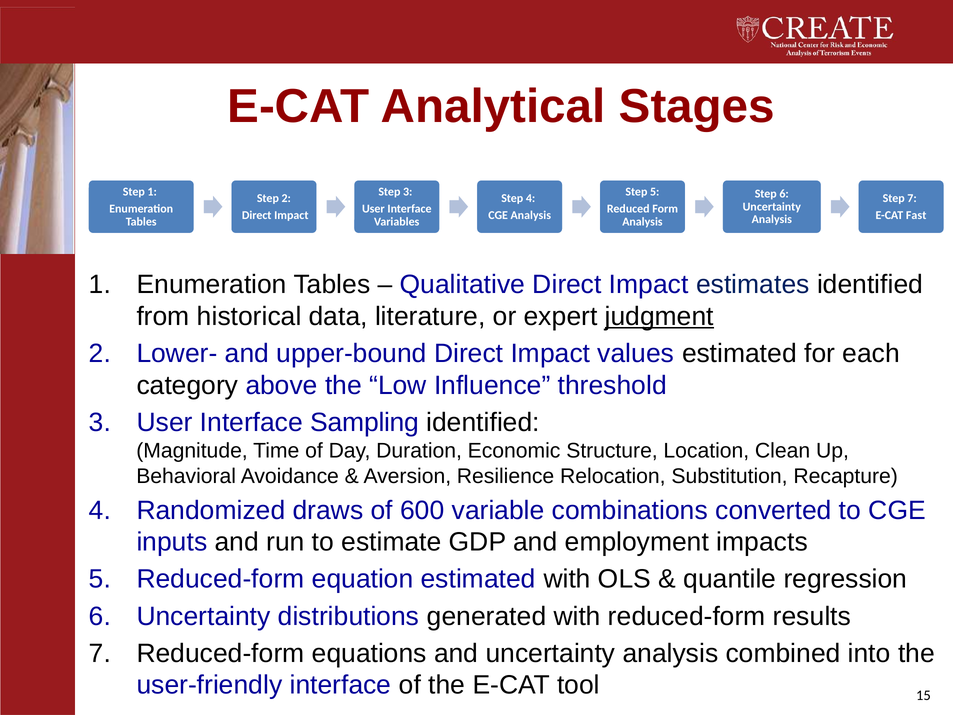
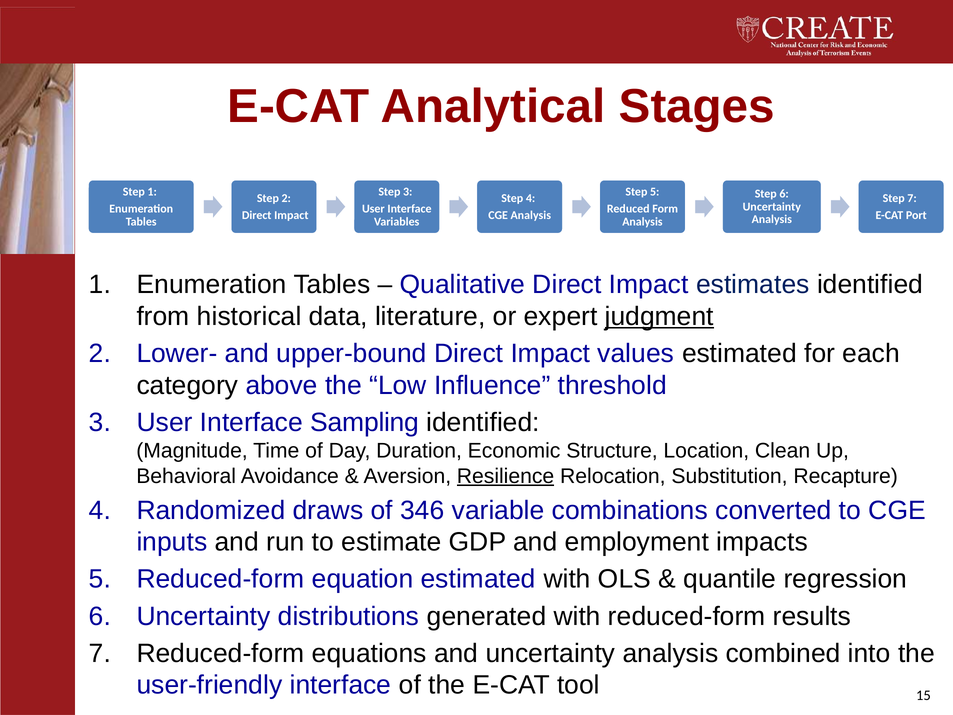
Fast: Fast -> Port (916, 215)
Resilience underline: none -> present (506, 476)
600: 600 -> 346 (422, 510)
